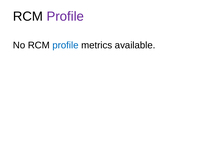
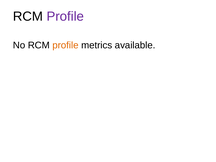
profile colour: blue -> orange (65, 45)
